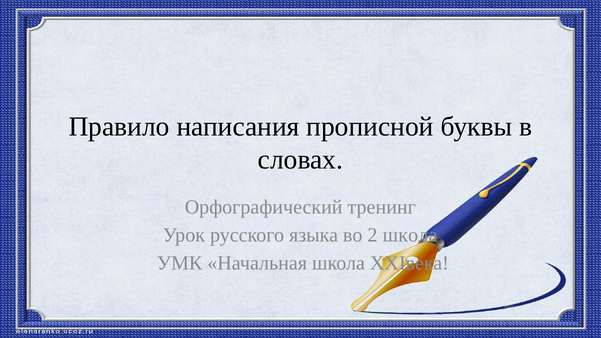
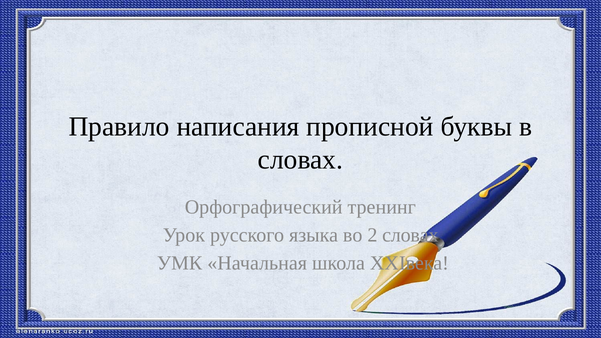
2 школа: школа -> словах (410, 235)
